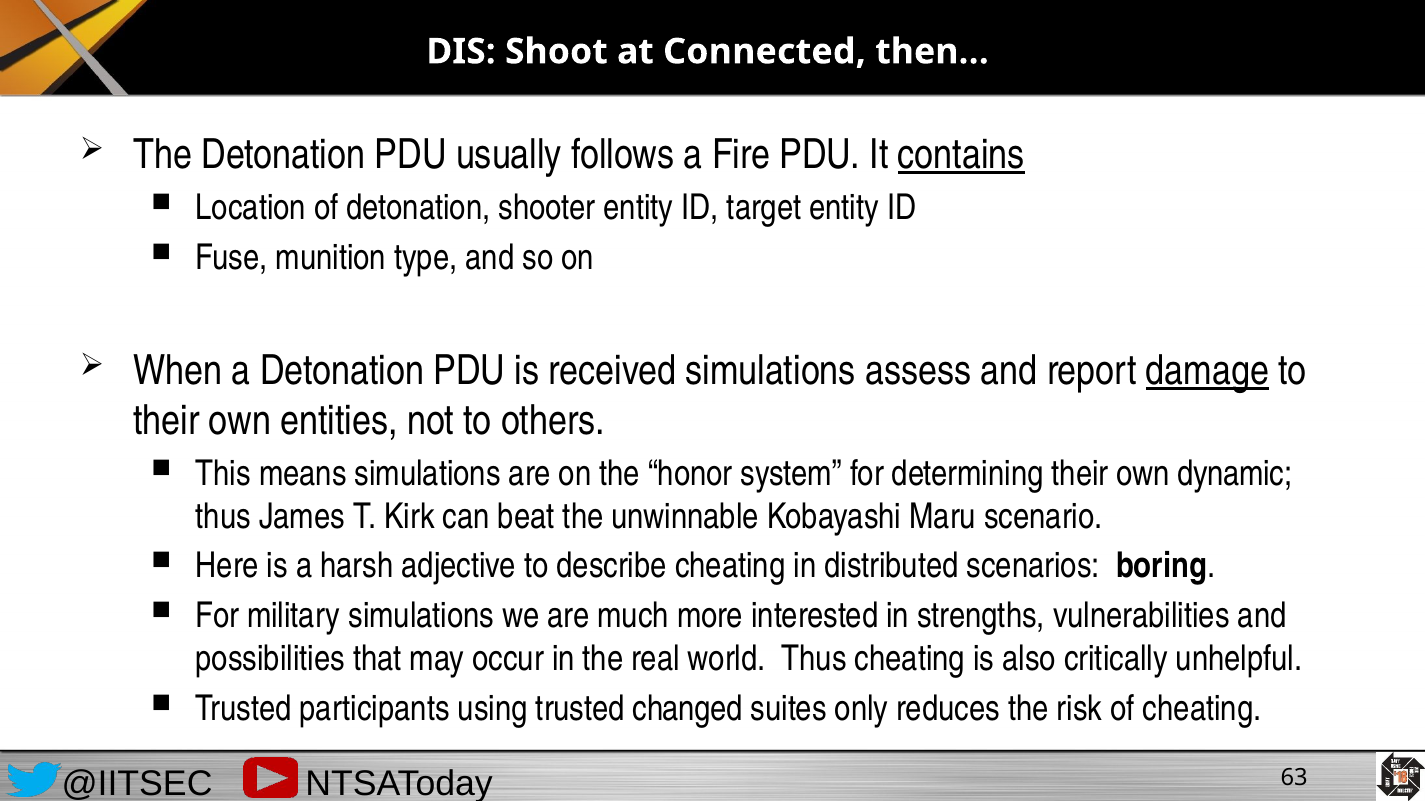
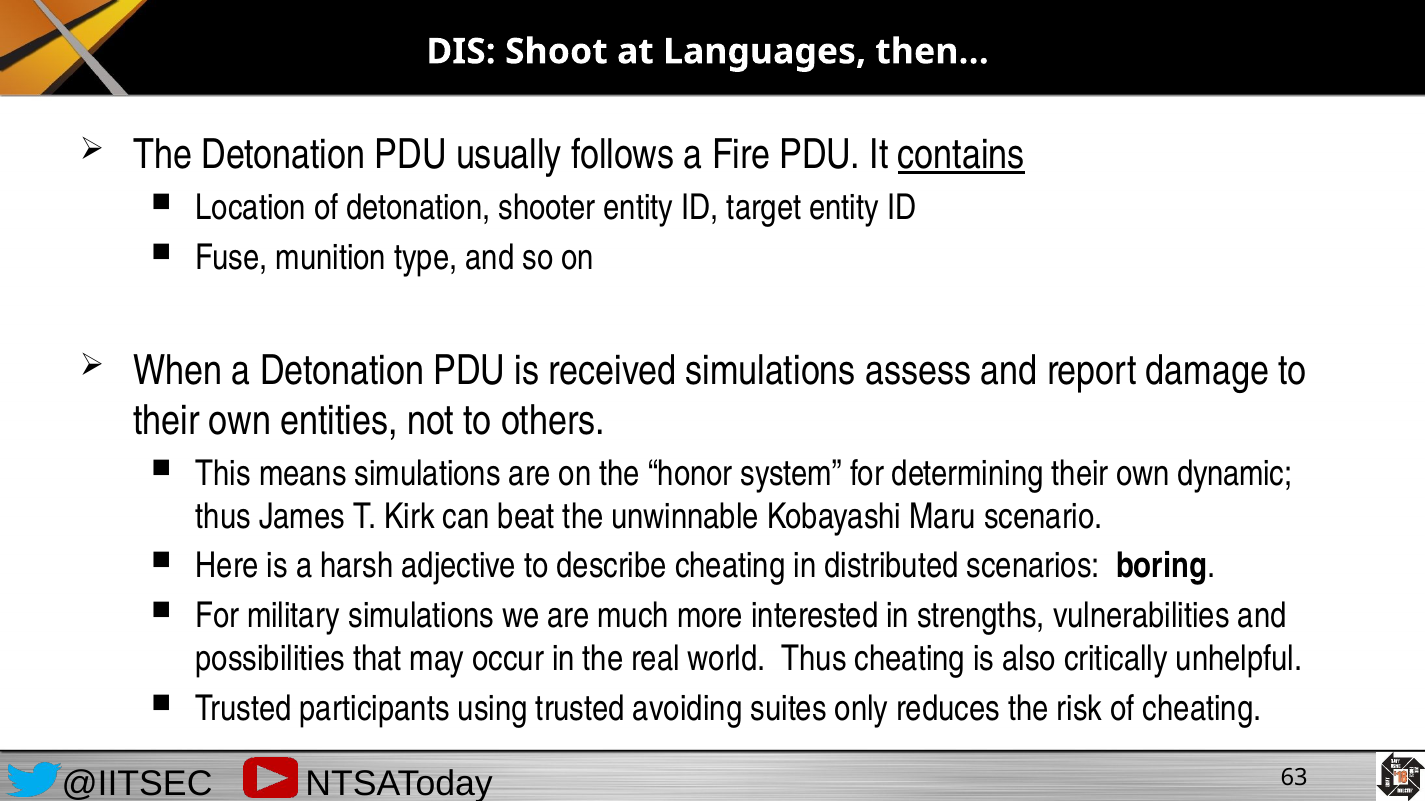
Connected: Connected -> Languages (765, 52)
damage underline: present -> none (1208, 371)
changed: changed -> avoiding (688, 709)
